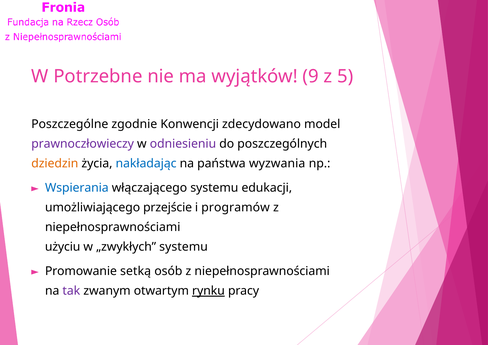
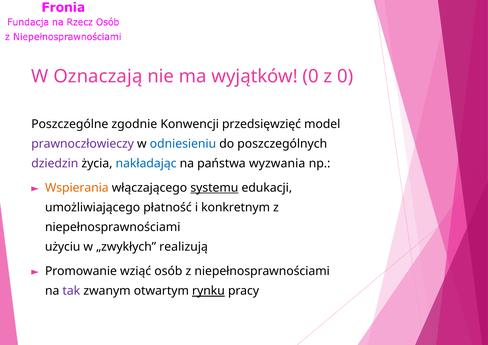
Potrzebne: Potrzebne -> Oznaczają (98, 76)
wyjątków 9: 9 -> 0 (311, 76)
z 5: 5 -> 0 (345, 76)
zdecydowano: zdecydowano -> przedsięwzięć (262, 124)
odniesieniu colour: purple -> blue (183, 144)
dziedzin colour: orange -> purple (55, 164)
Wspierania colour: blue -> orange (77, 188)
systemu underline: none -> present (214, 188)
przejście: przejście -> płatność (168, 208)
programów: programów -> konkretnym (236, 208)
„zwykłych systemu: systemu -> realizują (184, 247)
setką: setką -> wziąć (136, 271)
